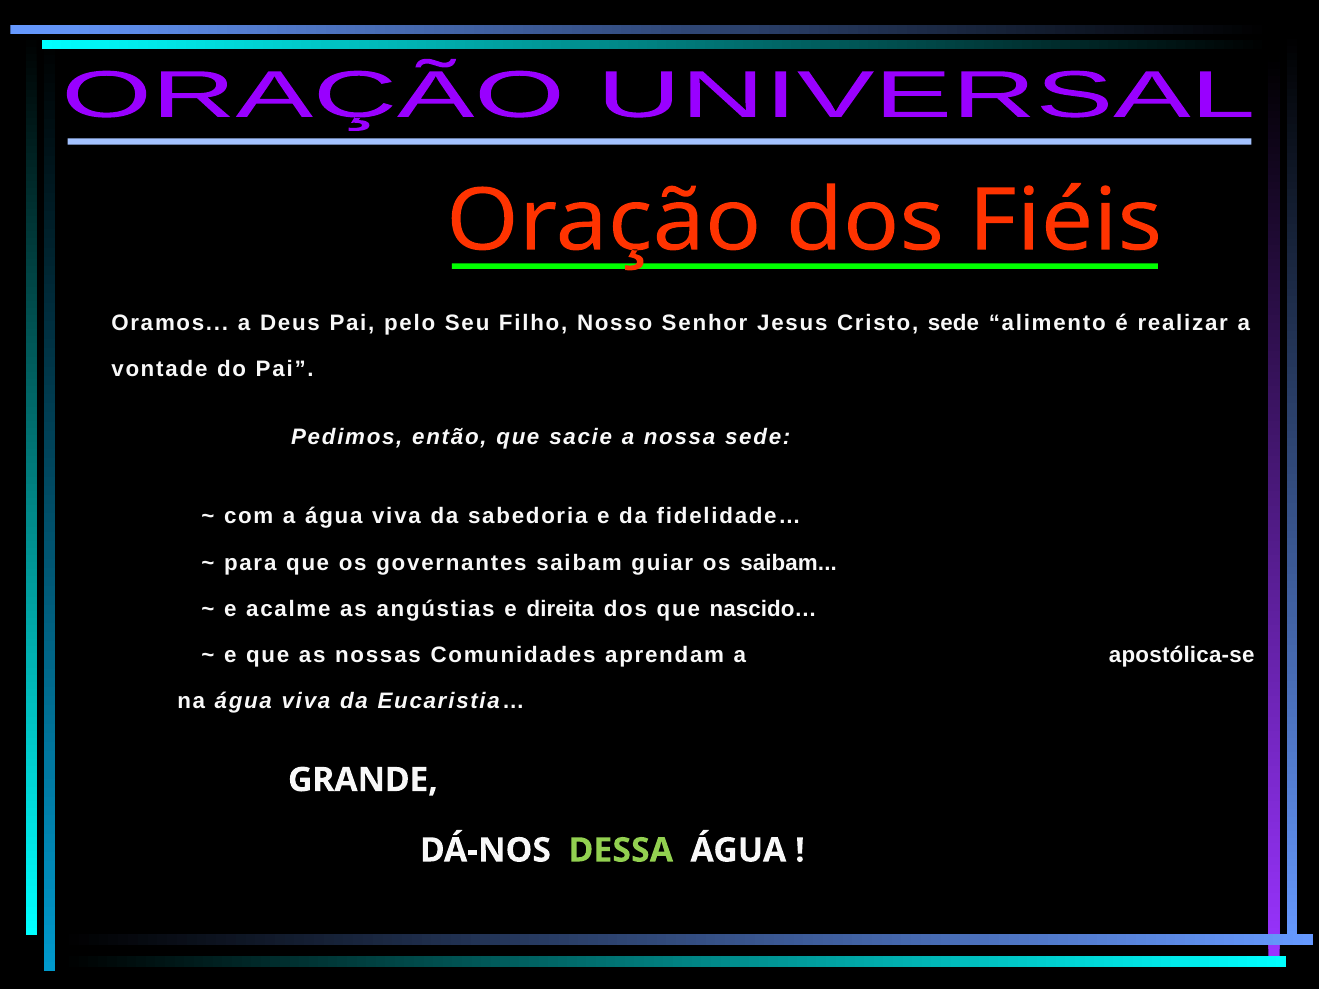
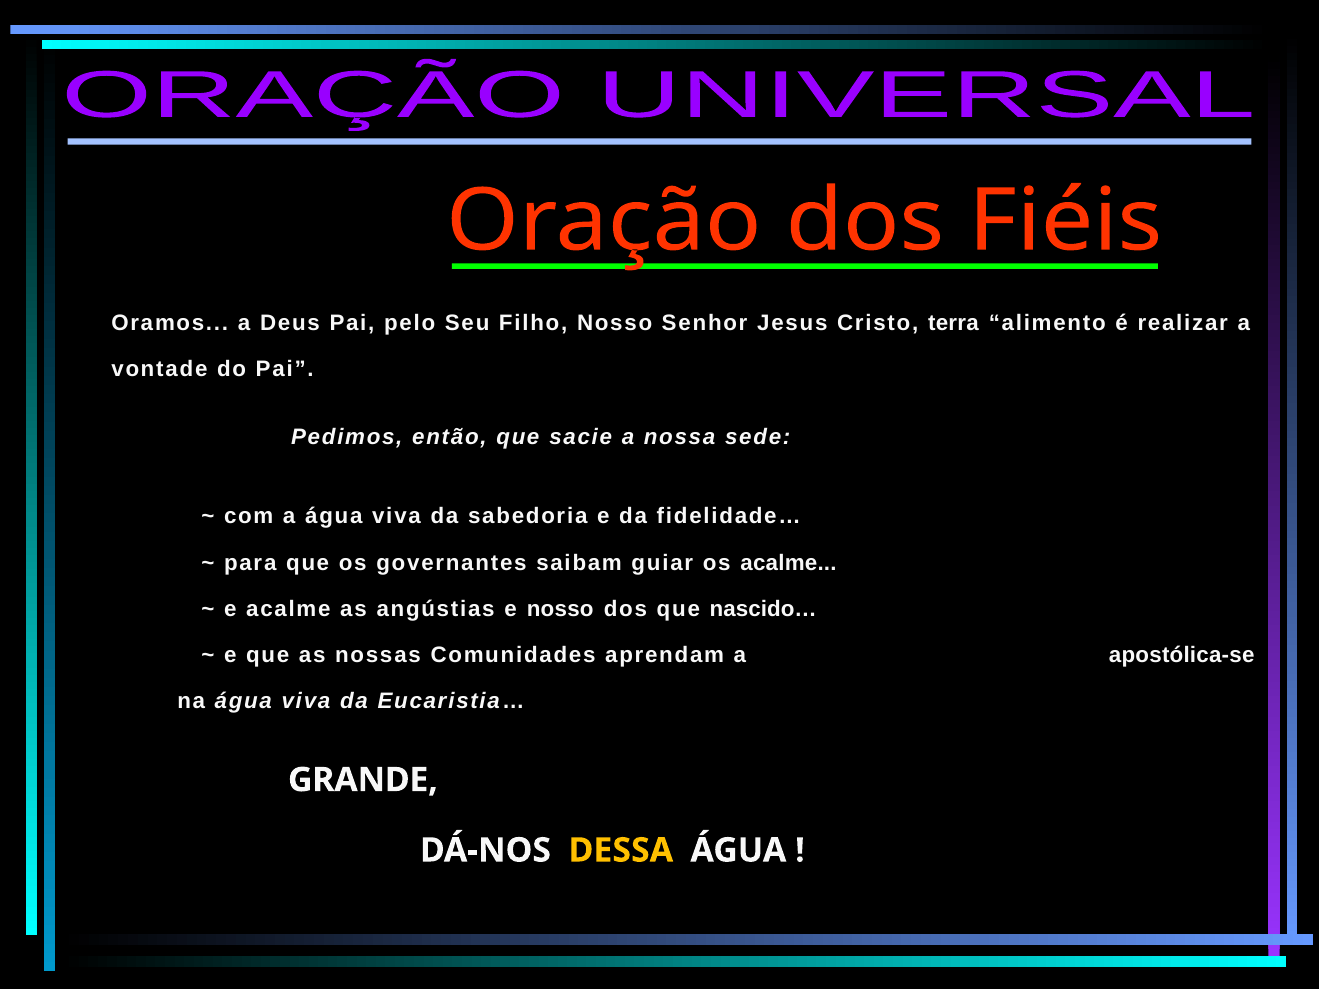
Cristo sede: sede -> terra (953, 323)
os saibam: saibam -> acalme (788, 563)
e direita: direita -> nosso (560, 609)
DESSA colour: light green -> yellow (621, 851)
